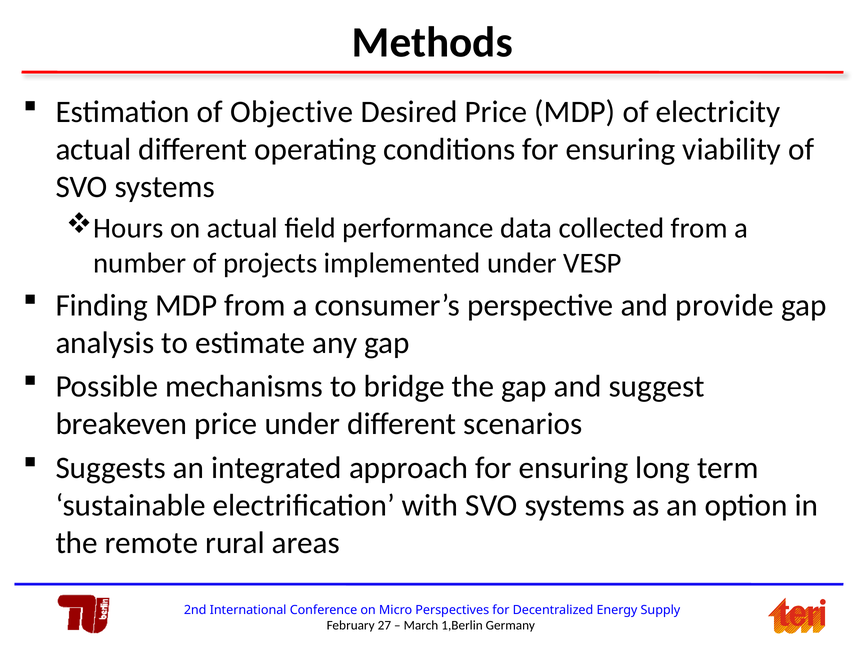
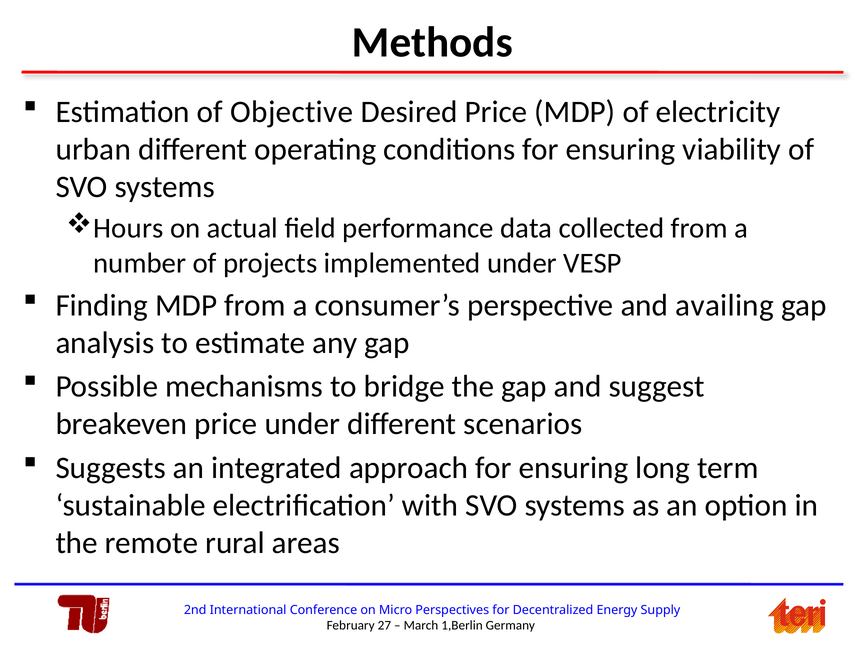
actual: actual -> urban (93, 149)
provide: provide -> availing (725, 305)
